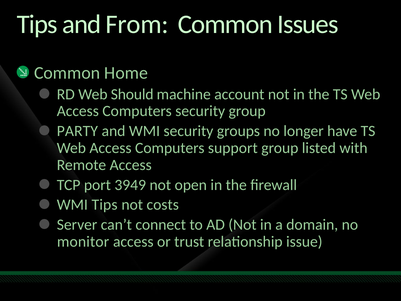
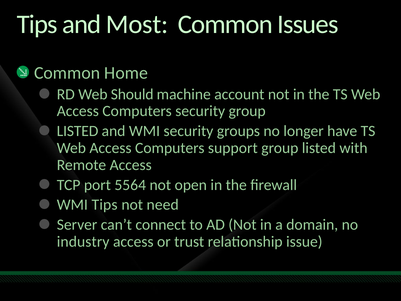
From: From -> Most (137, 24)
PARTY: PARTY -> LISTED (78, 131)
3949: 3949 -> 5564 (130, 185)
costs: costs -> need (163, 205)
monitor: monitor -> industry (83, 241)
